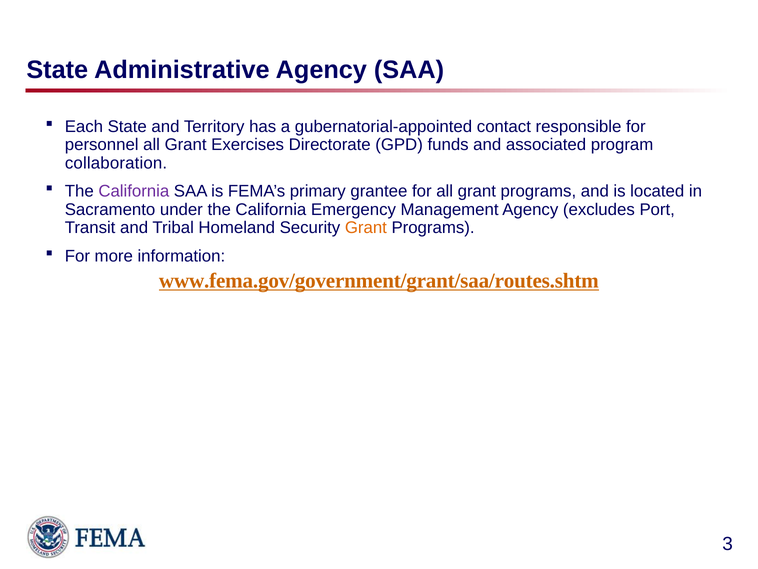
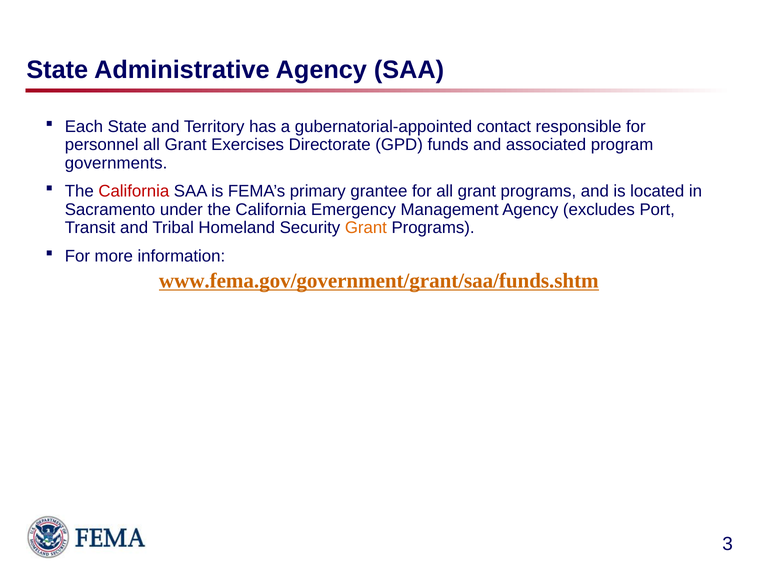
collaboration: collaboration -> governments (116, 163)
California colour: purple -> red (134, 191)
www.fema.gov/government/grant/saa/routes.shtm: www.fema.gov/government/grant/saa/routes.shtm -> www.fema.gov/government/grant/saa/funds.shtm (379, 280)
